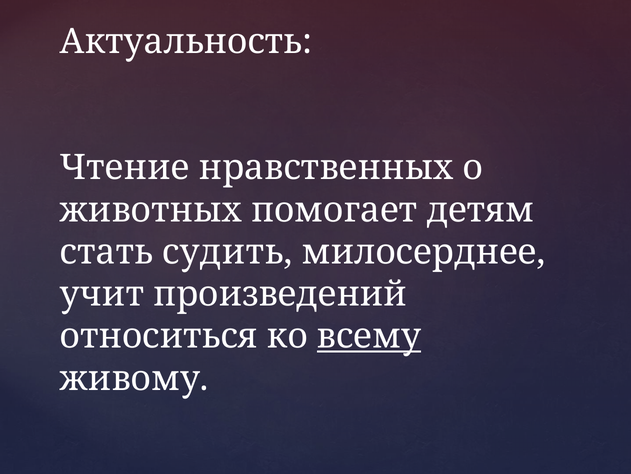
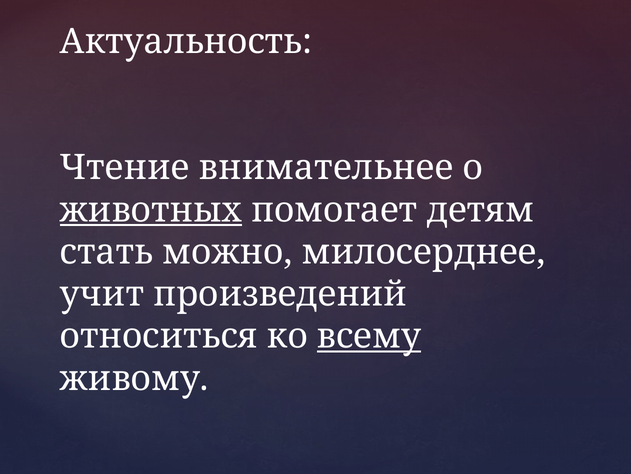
нравственных: нравственных -> внимательнее (326, 168)
животных underline: none -> present (151, 210)
судить: судить -> можно (227, 252)
